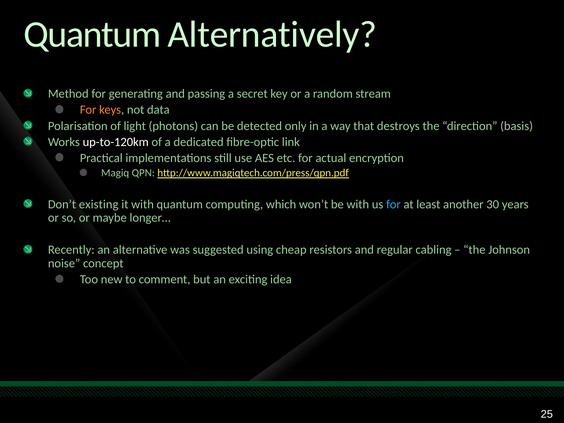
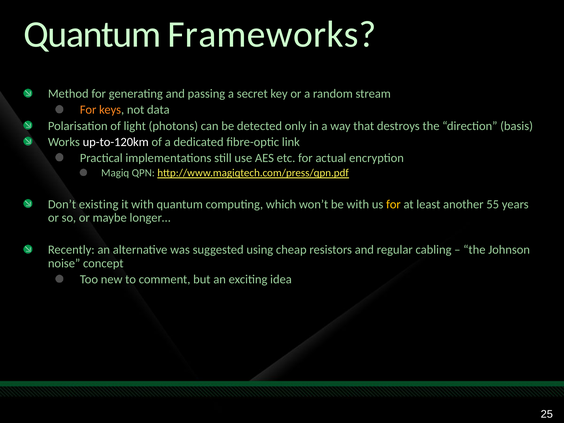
Alternatively: Alternatively -> Frameworks (272, 34)
for colour: light blue -> yellow (393, 204)
30: 30 -> 55 (493, 204)
